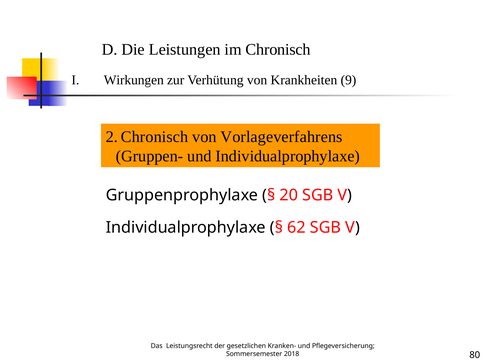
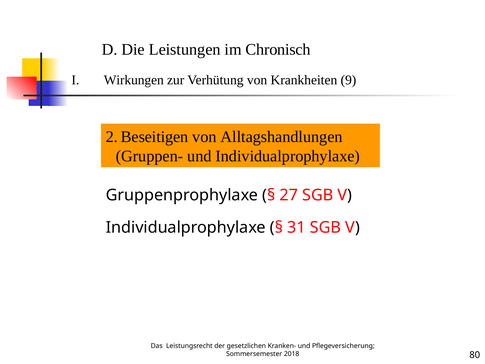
2 Chronisch: Chronisch -> Beseitigen (155, 137)
Vorlageverfahrens: Vorlageverfahrens -> Alltagshandlungen (282, 137)
20: 20 -> 27 (289, 195)
62: 62 -> 31 (297, 227)
